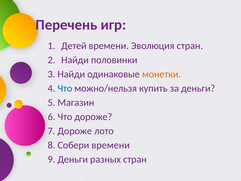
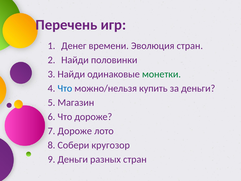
Детей: Детей -> Денег (74, 46)
монетки colour: orange -> green (161, 74)
Собери времени: времени -> кругозор (111, 145)
